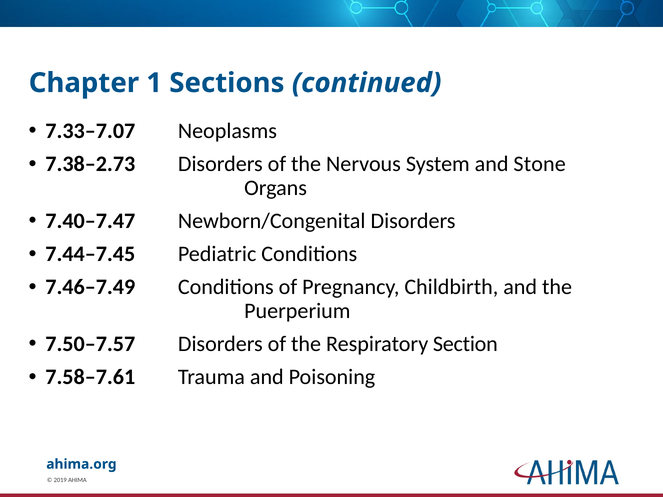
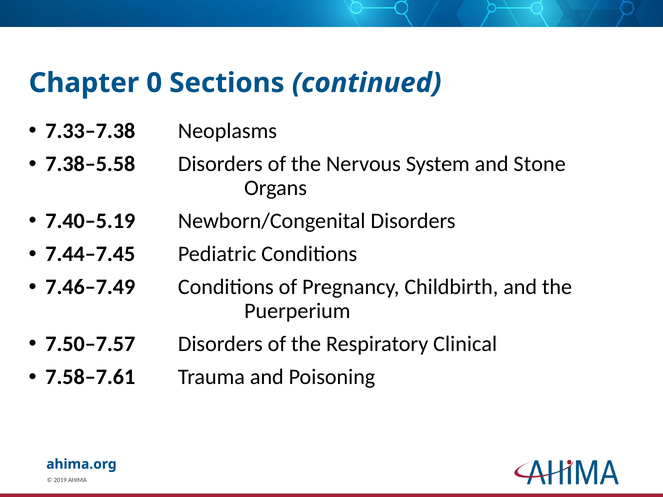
1: 1 -> 0 (154, 83)
7.33–7.07: 7.33–7.07 -> 7.33–7.38 (90, 131)
7.38–2.73: 7.38–2.73 -> 7.38–5.58 (90, 164)
7.40–7.47: 7.40–7.47 -> 7.40–5.19 (90, 221)
Section: Section -> Clinical (465, 344)
